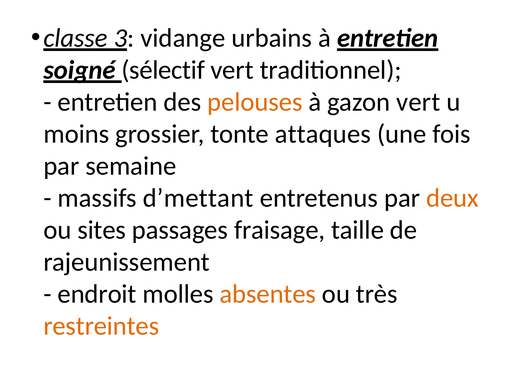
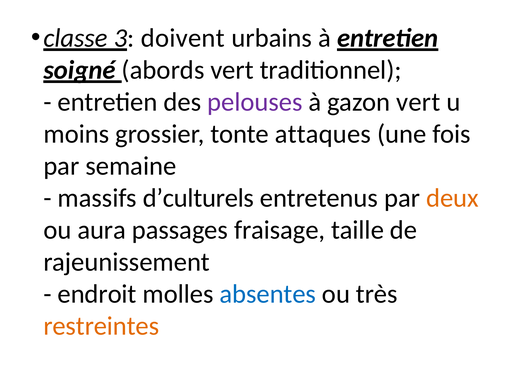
vidange: vidange -> doivent (183, 38)
sélectif: sélectif -> abords (163, 70)
pelouses colour: orange -> purple (255, 102)
d’mettant: d’mettant -> d’culturels (198, 198)
sites: sites -> aura (102, 230)
absentes colour: orange -> blue (268, 294)
